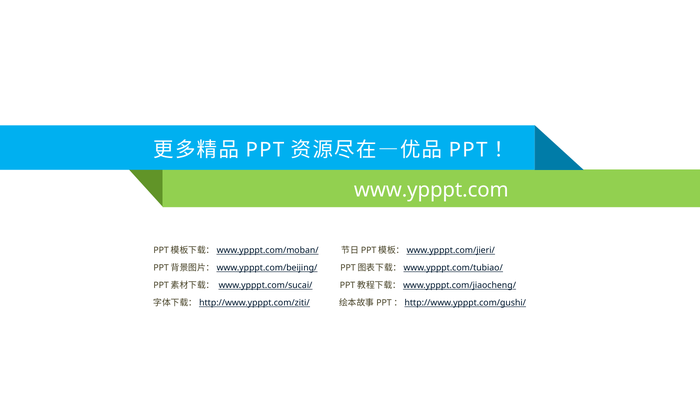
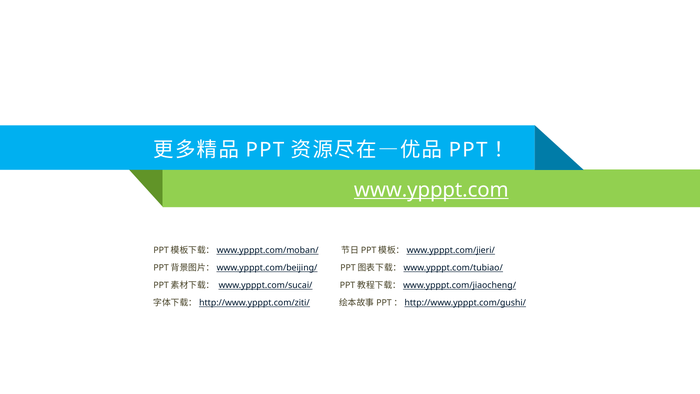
www.ypppt.com underline: none -> present (431, 190)
